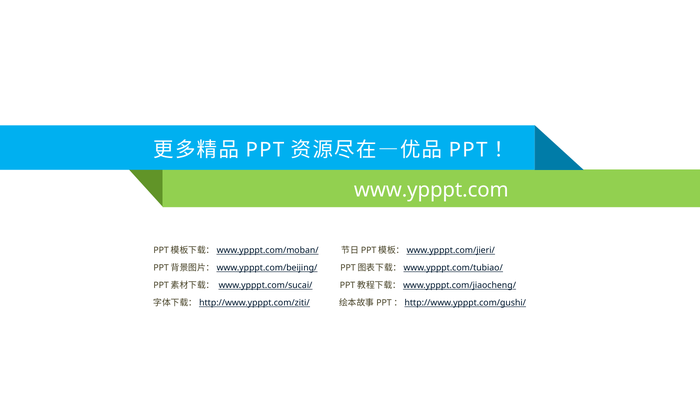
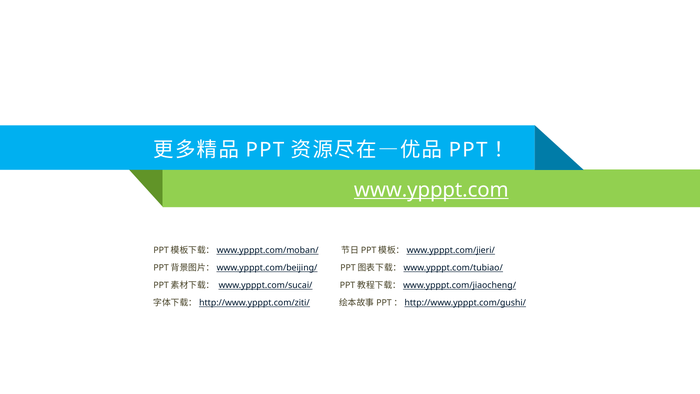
www.ypppt.com underline: none -> present (431, 190)
